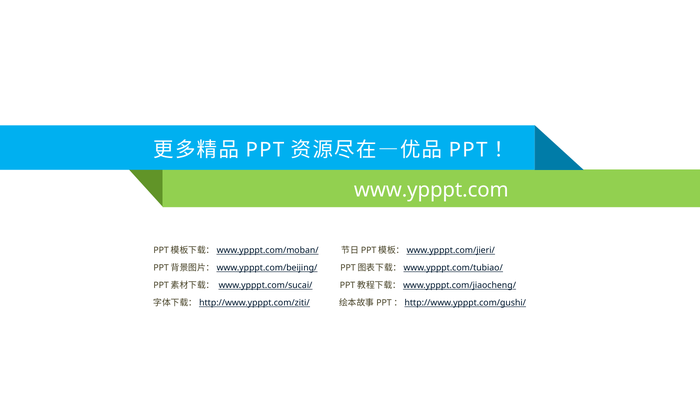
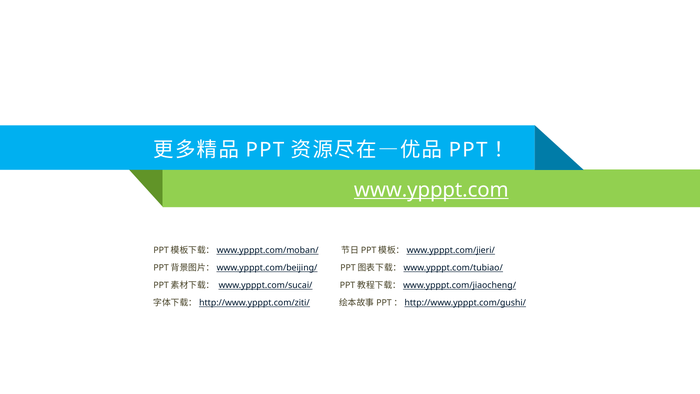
www.ypppt.com underline: none -> present (431, 190)
